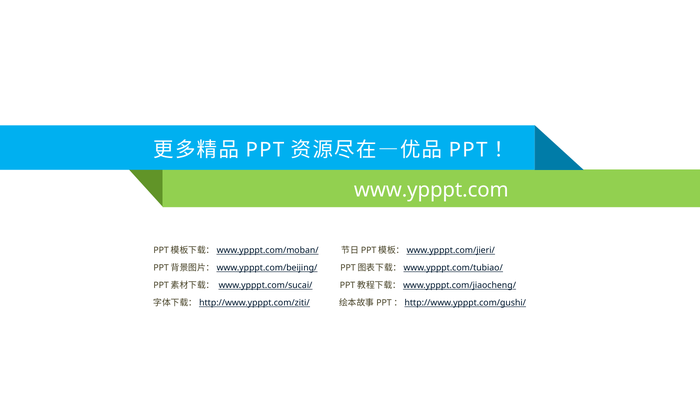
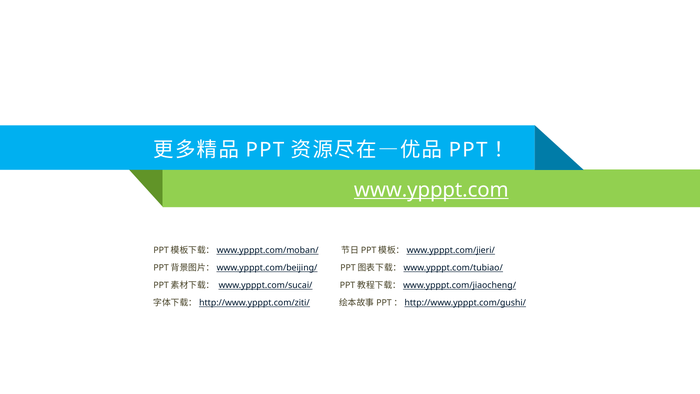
www.ypppt.com underline: none -> present (431, 190)
